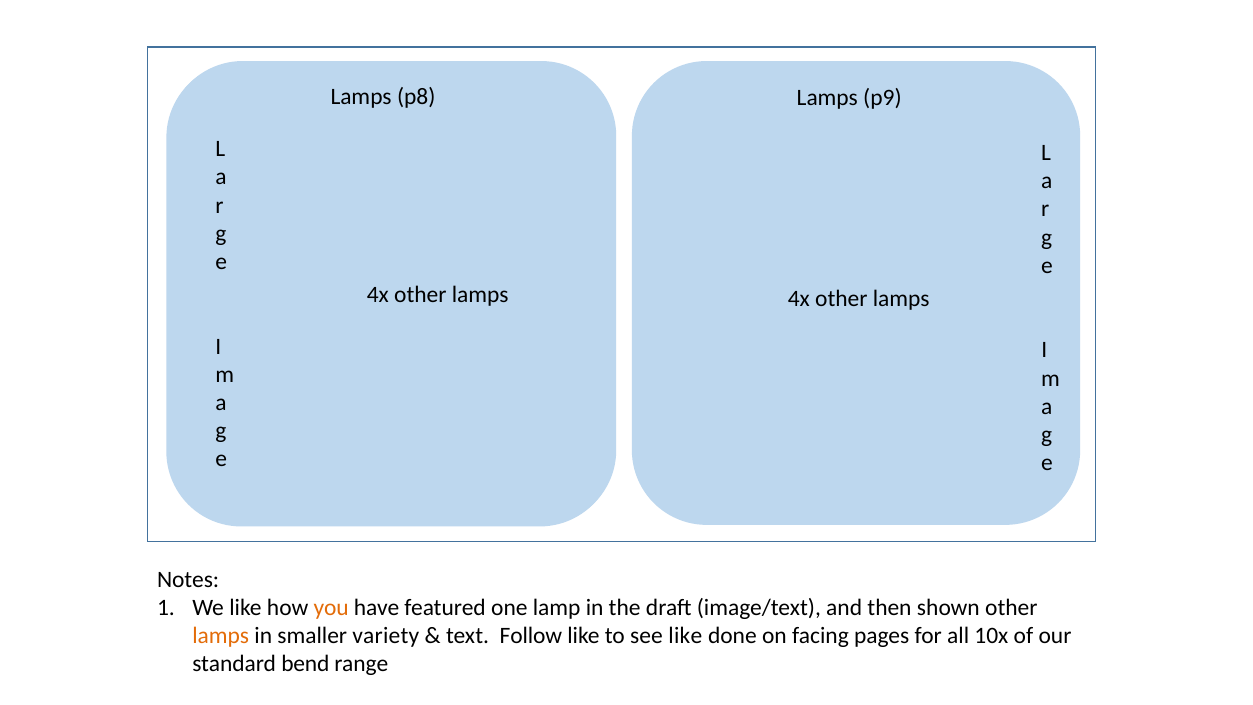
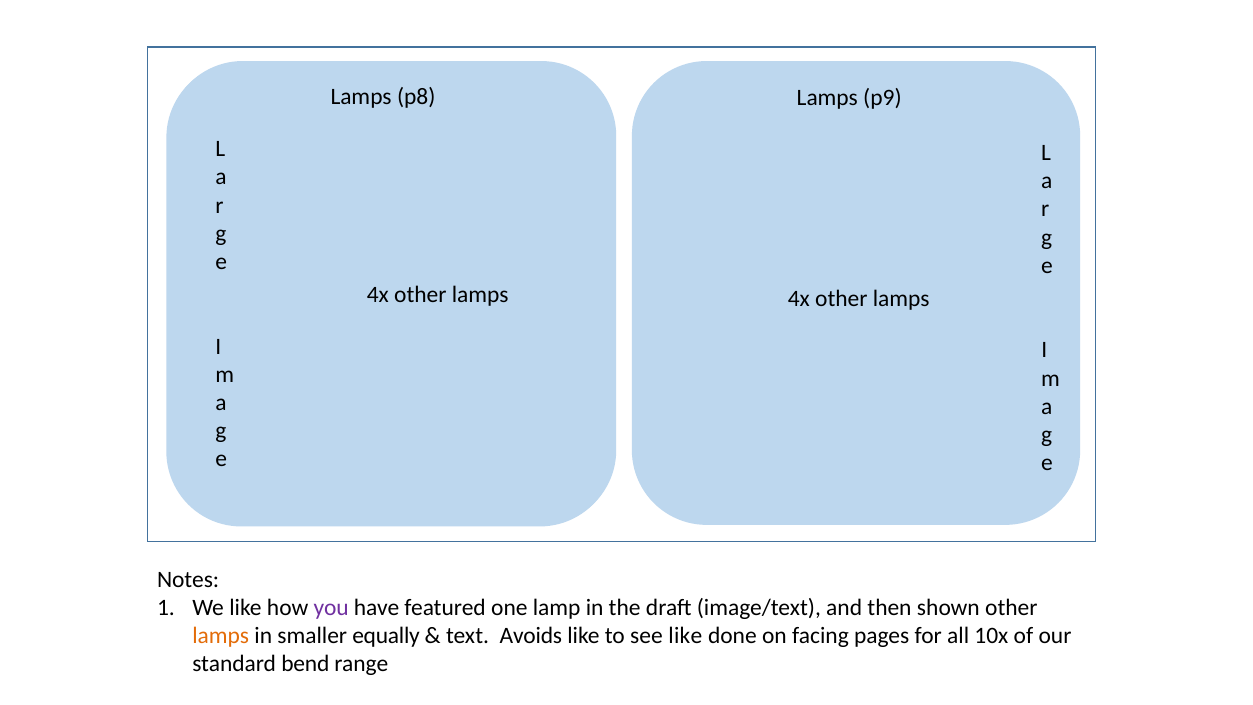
you colour: orange -> purple (331, 607)
variety: variety -> equally (386, 636)
Follow: Follow -> Avoids (531, 636)
